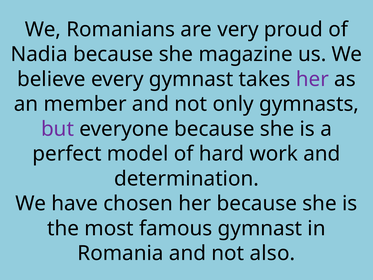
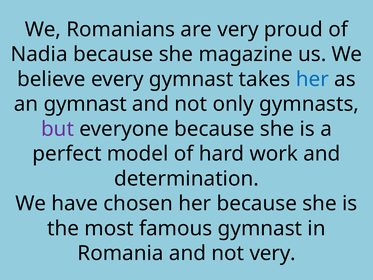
her colour: purple -> blue (312, 79)
an member: member -> gymnast (85, 104)
not also: also -> very (273, 253)
